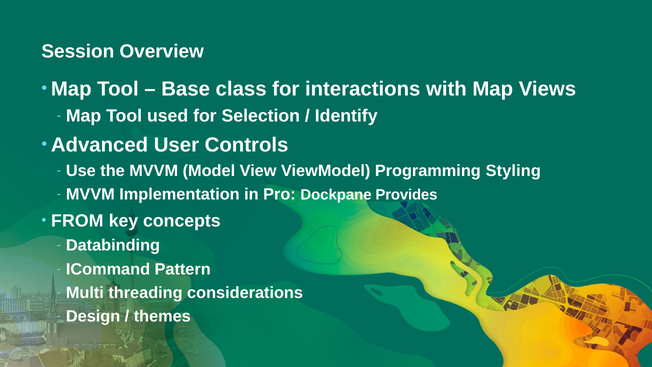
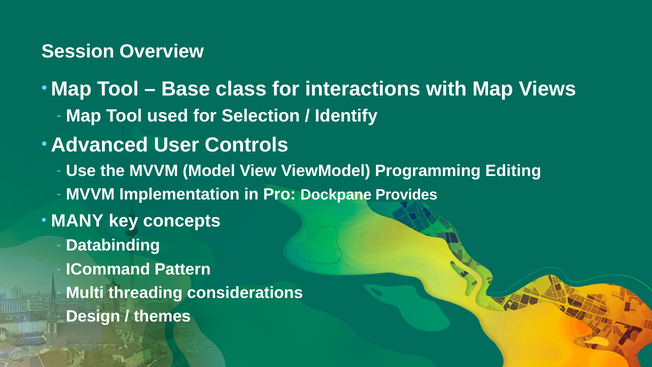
Styling: Styling -> Editing (513, 171)
FROM: FROM -> MANY (77, 221)
